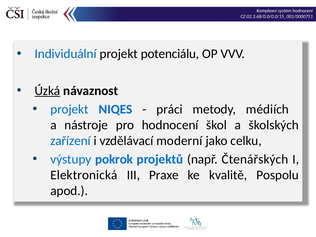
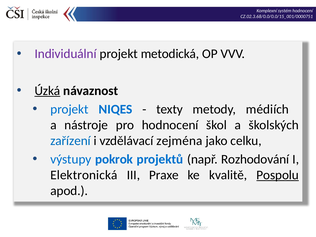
Individuální colour: blue -> purple (66, 54)
potenciálu: potenciálu -> metodická (170, 54)
práci: práci -> texty (170, 109)
moderní: moderní -> zejména (179, 141)
Čtenářských: Čtenářských -> Rozhodování (255, 159)
Pospolu underline: none -> present (278, 175)
